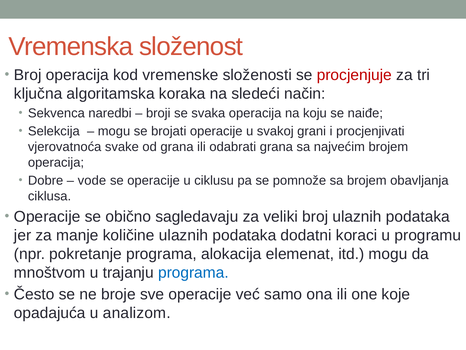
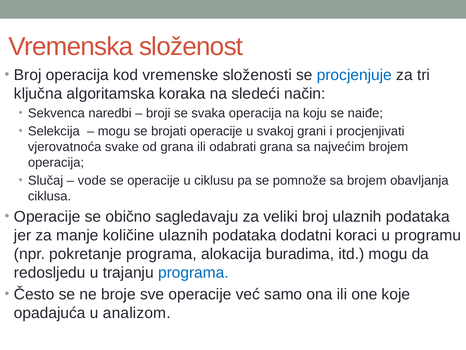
procjenjuje colour: red -> blue (354, 75)
Dobre: Dobre -> Slučaj (46, 180)
elemenat: elemenat -> buradima (300, 254)
mnoštvom: mnoštvom -> redosljedu (50, 272)
